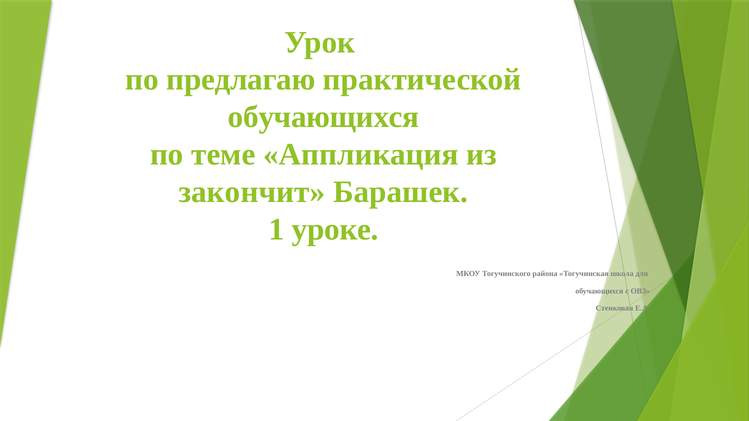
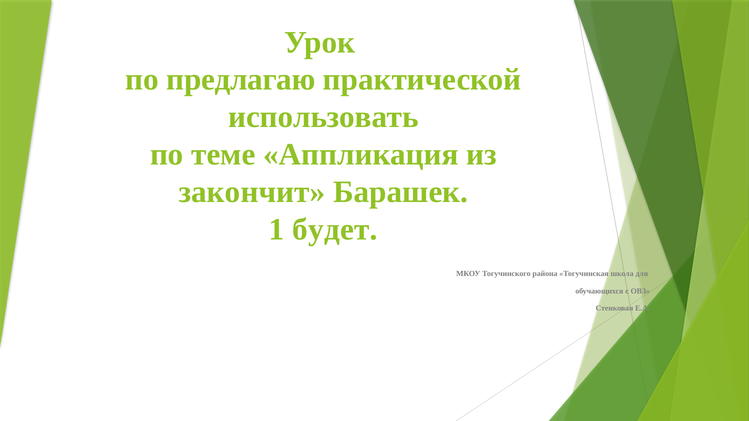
обучающихся: обучающихся -> использовать (324, 117)
уроке: уроке -> будет (335, 230)
